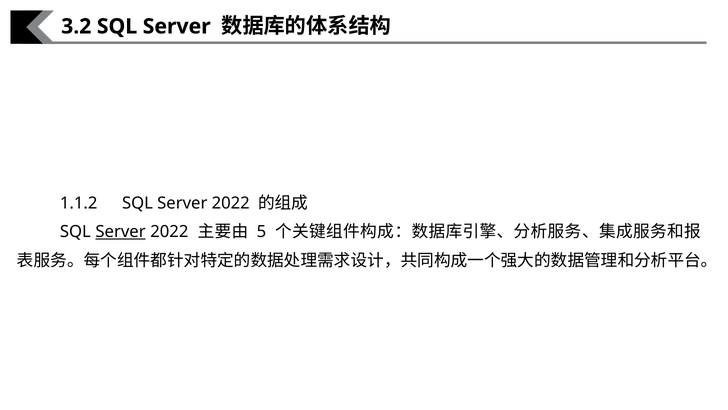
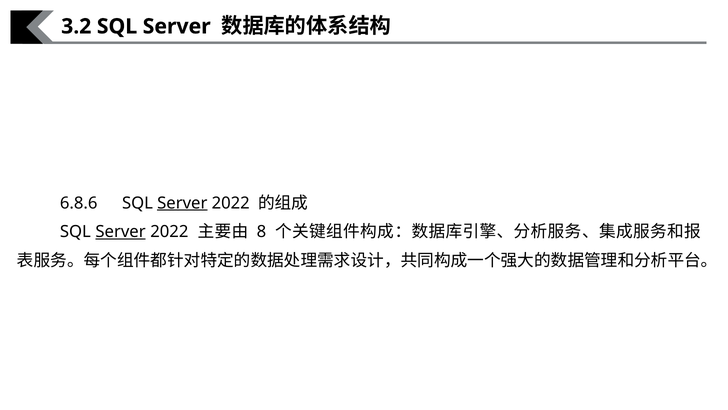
1.1.2: 1.1.2 -> 6.8.6 (79, 203)
Server underline: none -> present (182, 203)
5: 5 -> 8 (261, 232)
